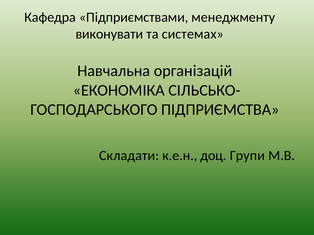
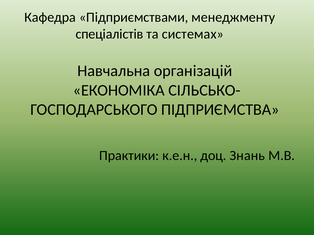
виконувати: виконувати -> спеціалістів (109, 34)
Складати: Складати -> Практики (129, 156)
Групи: Групи -> Знань (247, 156)
